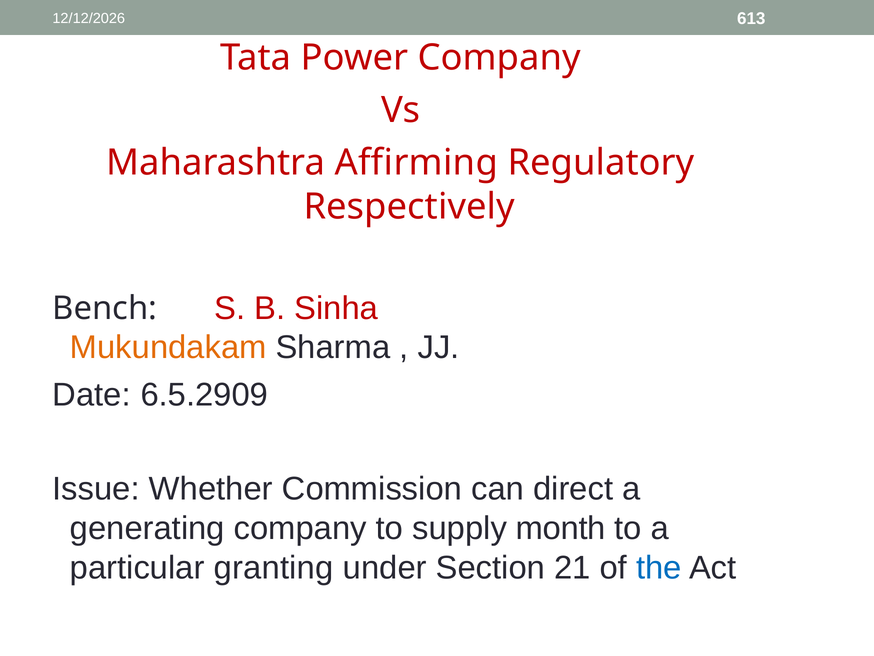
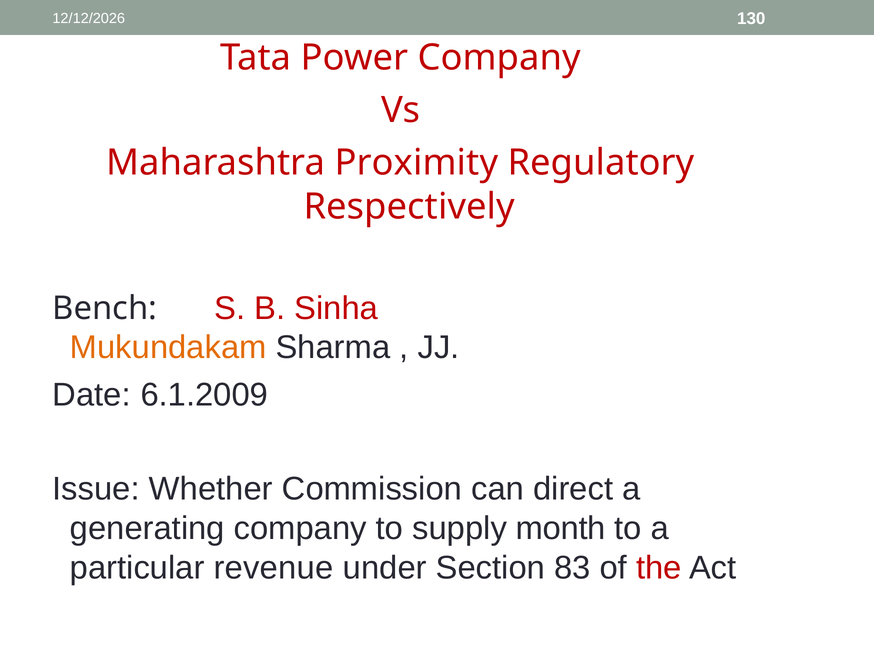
613: 613 -> 130 (751, 19)
Affirming: Affirming -> Proximity (416, 163)
6.5.2909: 6.5.2909 -> 6.1.2009 (204, 394)
granting: granting -> revenue (274, 567)
21: 21 -> 83 (572, 567)
the colour: blue -> red (659, 567)
